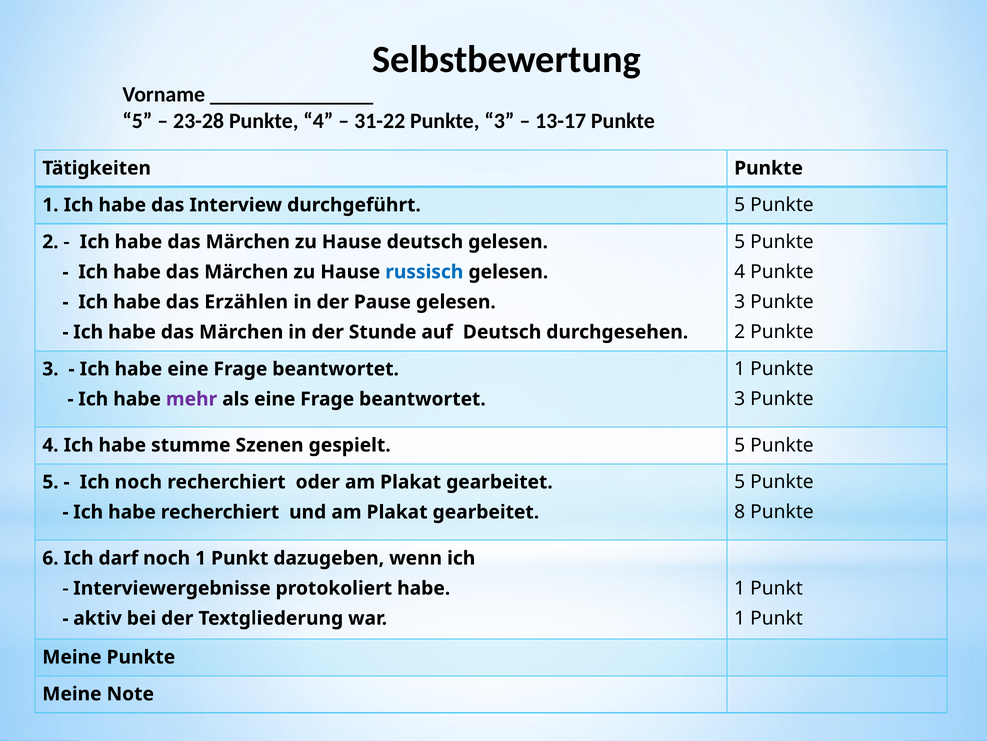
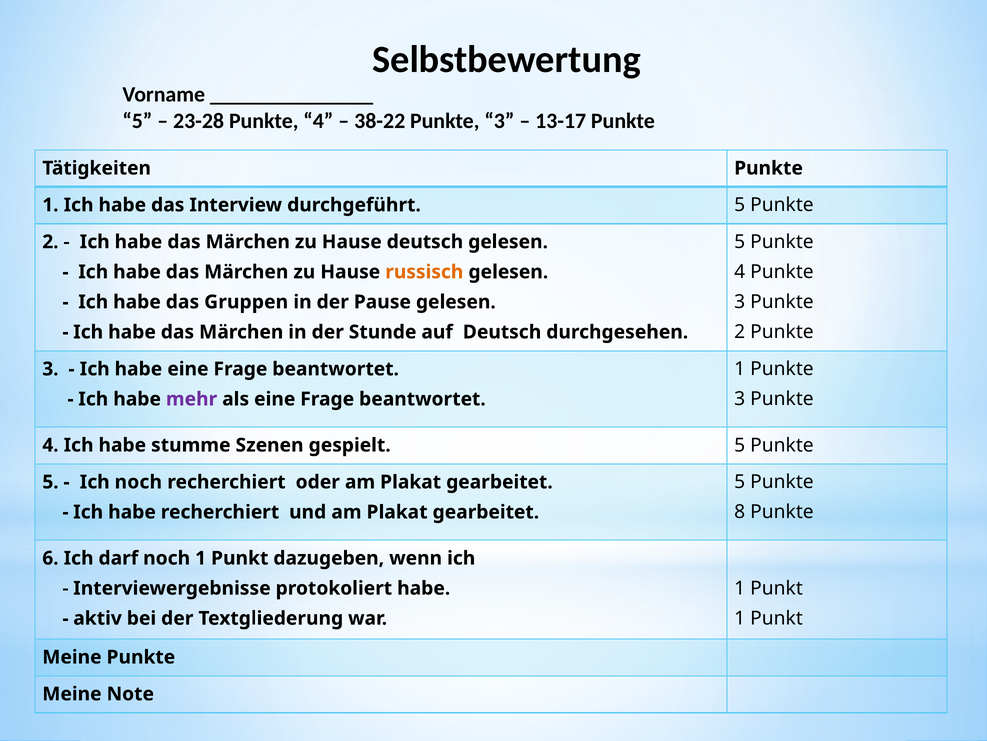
31-22: 31-22 -> 38-22 (380, 121)
russisch colour: blue -> orange (424, 272)
Erzählen: Erzählen -> Gruppen (246, 302)
